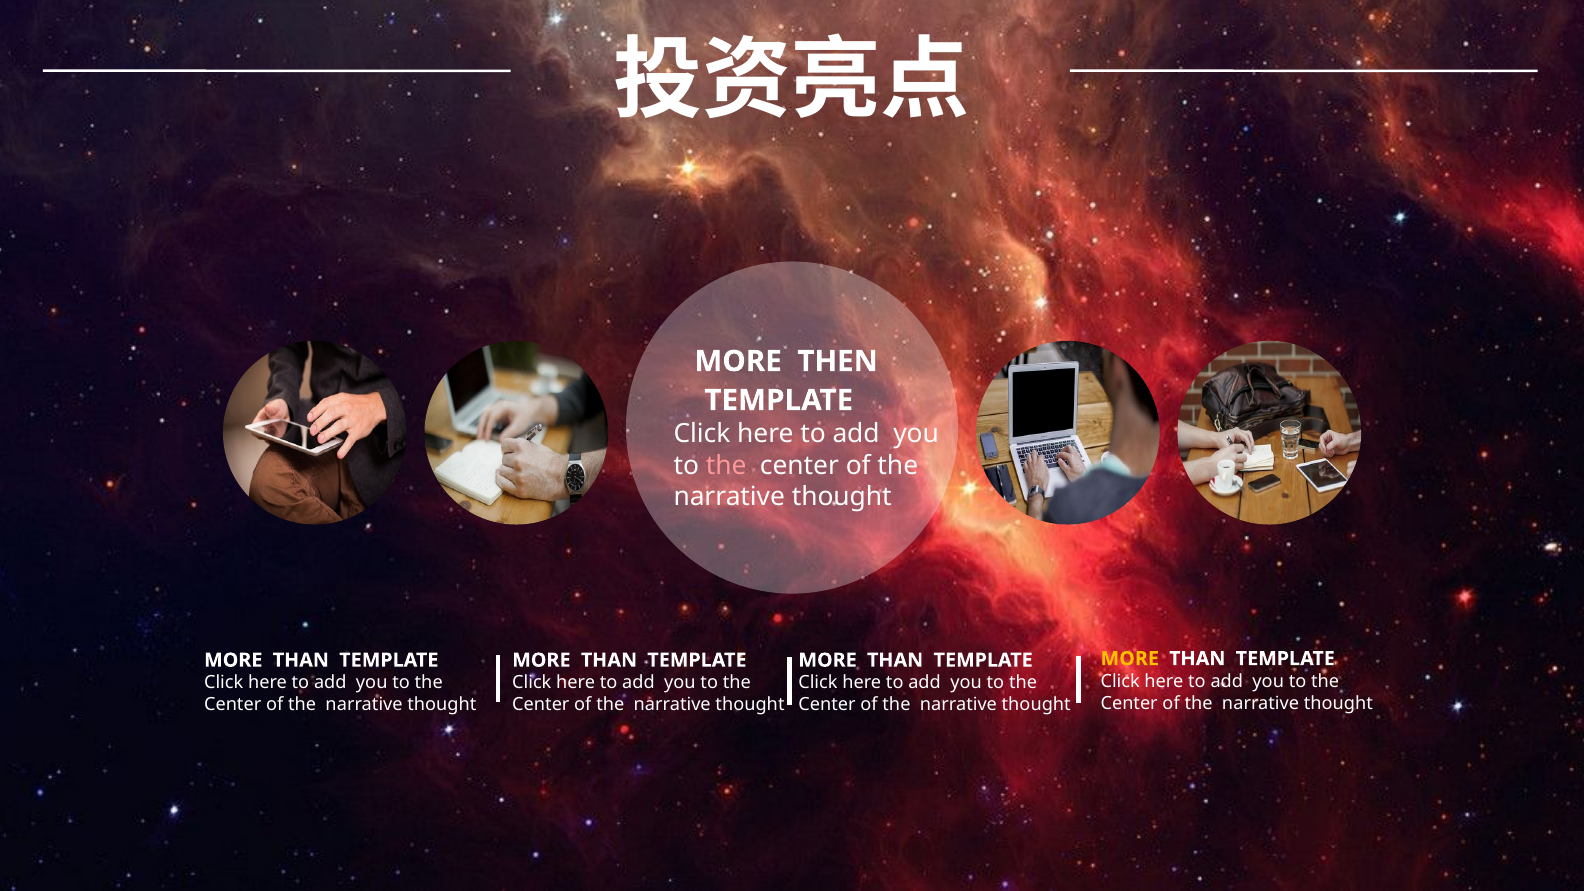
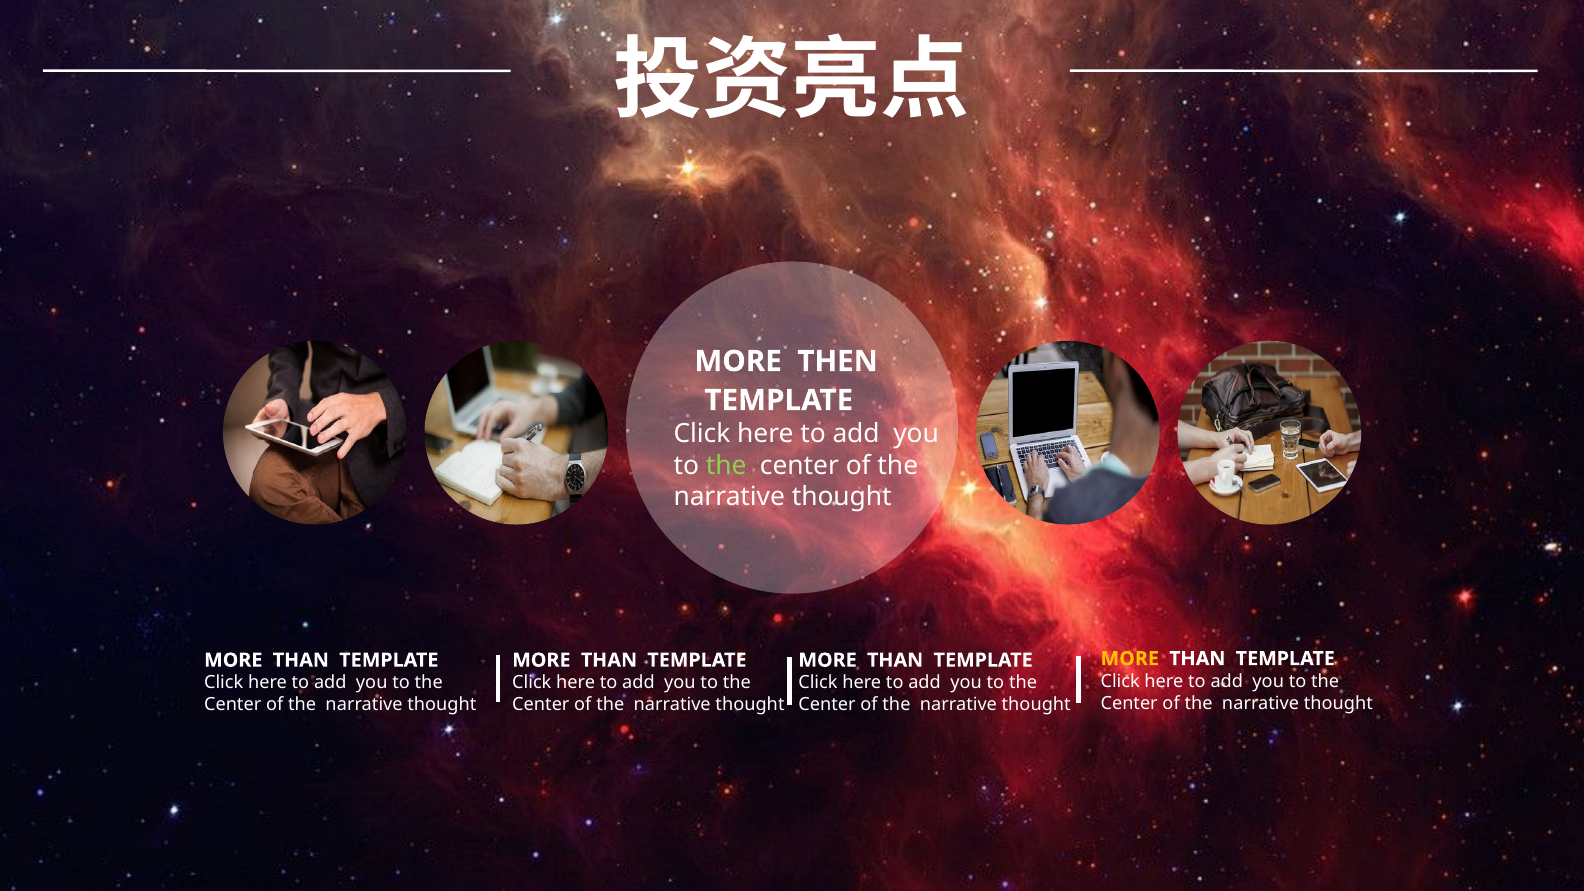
the colour: pink -> light green (726, 465)
